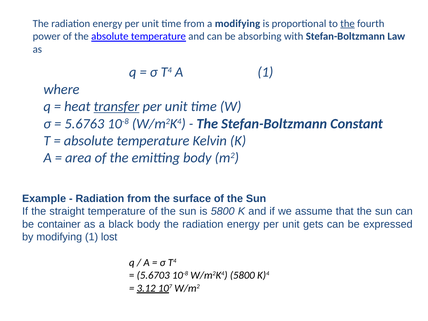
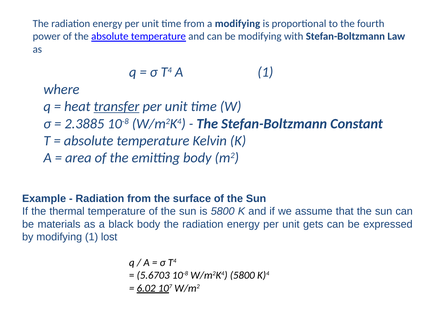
the underline: present -> none (348, 24)
be absorbing: absorbing -> modifying (260, 36)
5.6763: 5.6763 -> 2.3885 (84, 124)
straight: straight -> thermal (67, 211)
container: container -> materials (59, 224)
3.12: 3.12 -> 6.02 (146, 288)
